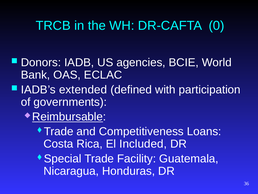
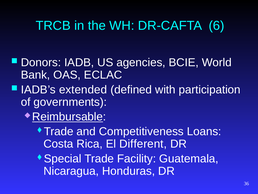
0: 0 -> 6 (217, 26)
Included: Included -> Different (143, 144)
